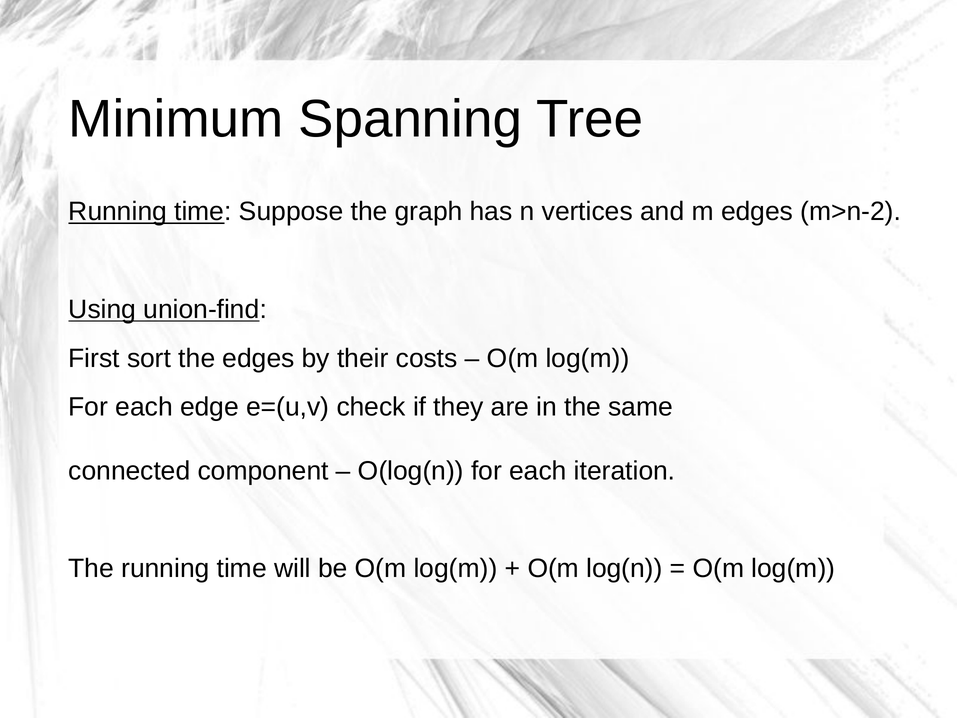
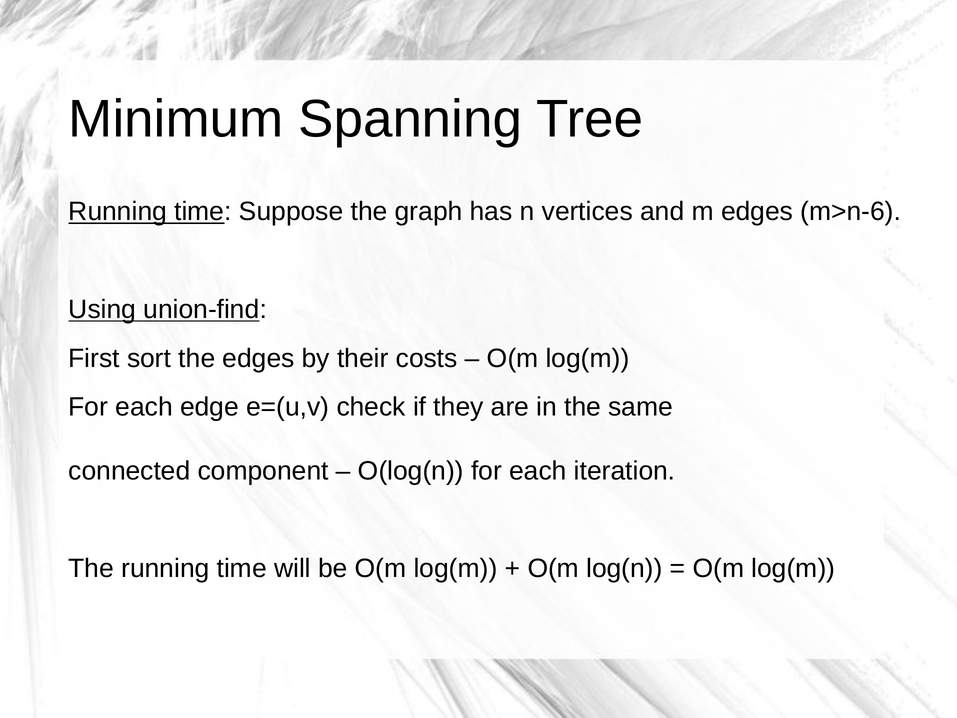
m>n-2: m>n-2 -> m>n-6 (851, 211)
